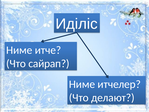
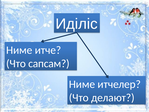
сайрап: сайрап -> сапсам (49, 63)
